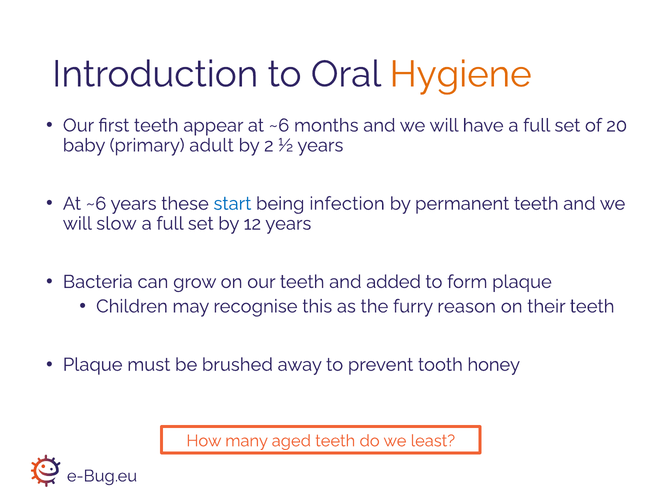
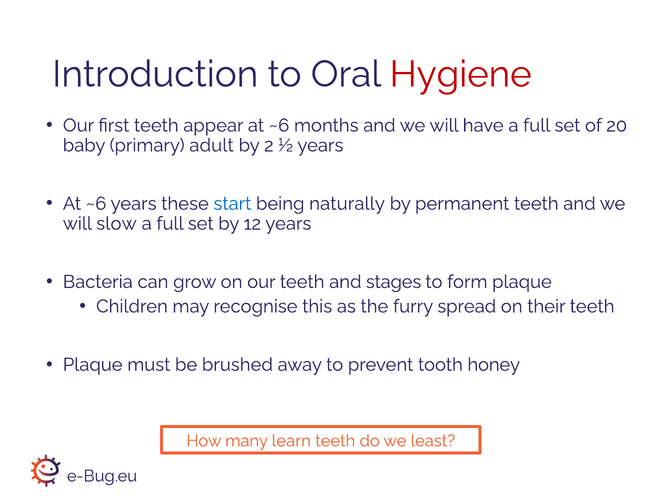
Hygiene colour: orange -> red (461, 74)
infection: infection -> naturally (347, 204)
added: added -> stages (394, 282)
reason: reason -> spread (467, 306)
aged: aged -> learn (291, 441)
